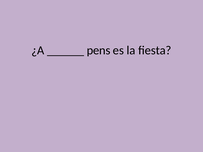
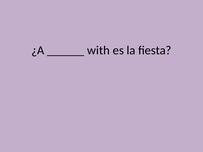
pens: pens -> with (98, 50)
